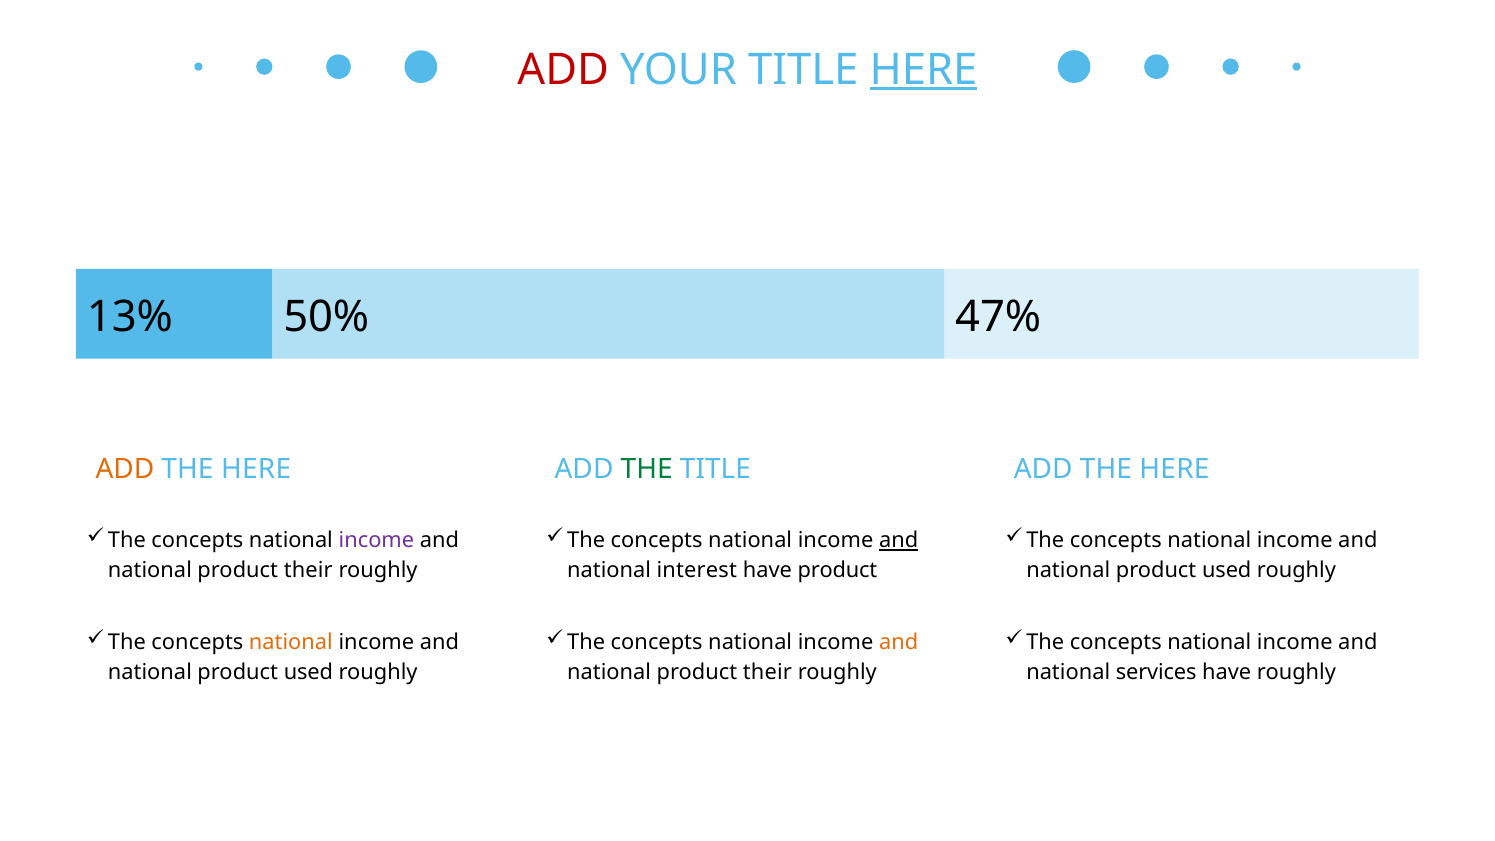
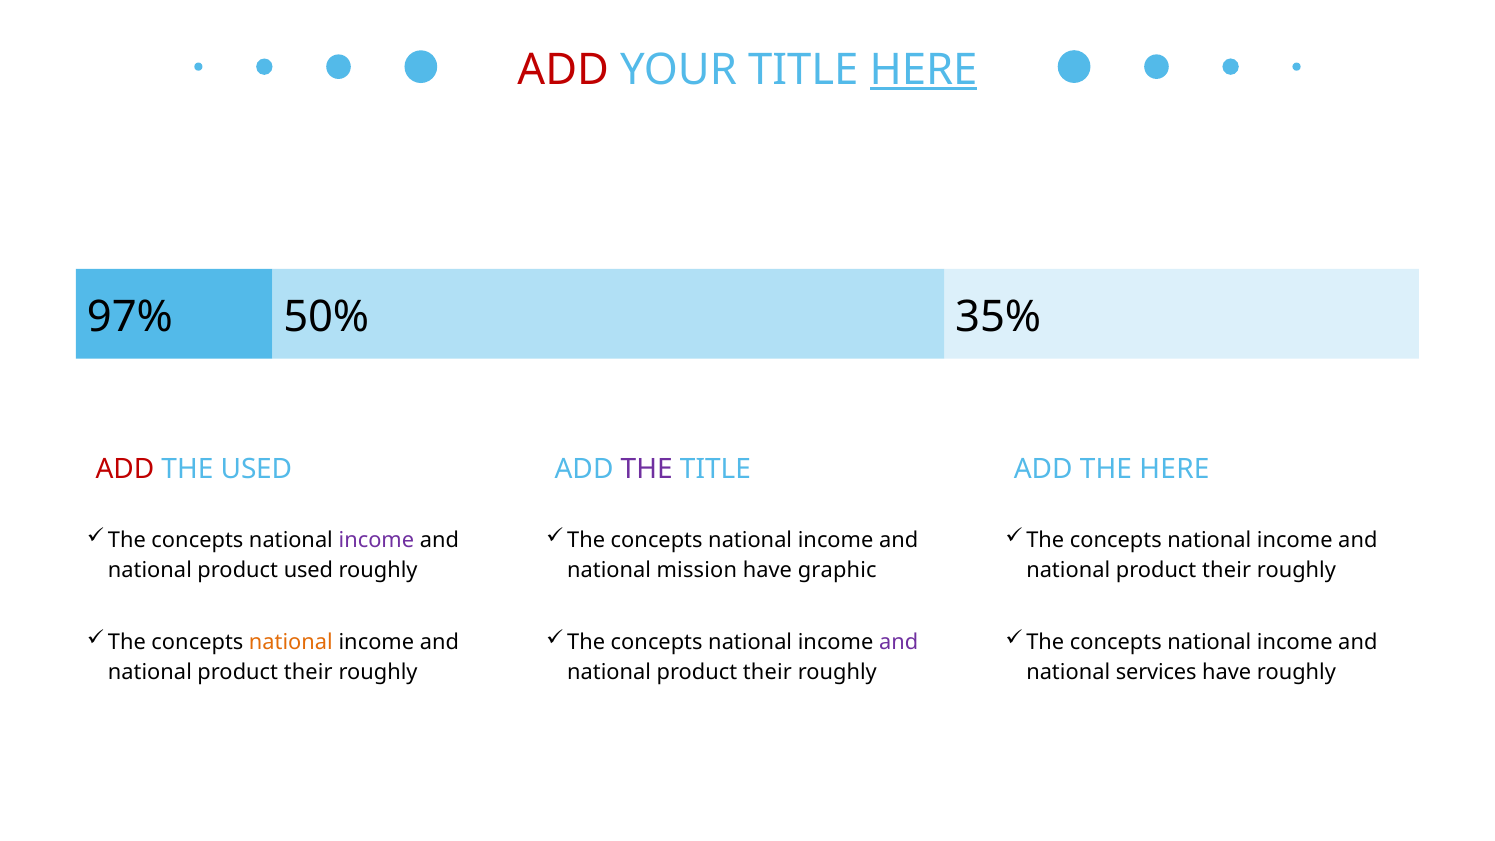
13%: 13% -> 97% (130, 317)
47%: 47% -> 35% (998, 317)
ADD colour: orange -> red (125, 469)
HERE: HERE -> USED (256, 469)
THE colour: green -> purple (647, 469)
and underline: present -> none (899, 540)
their: their -> used (308, 570)
interest: interest -> mission (697, 570)
have product: product -> graphic (837, 570)
used: used -> their (1227, 570)
and colour: orange -> purple (899, 643)
used: used -> their (308, 672)
